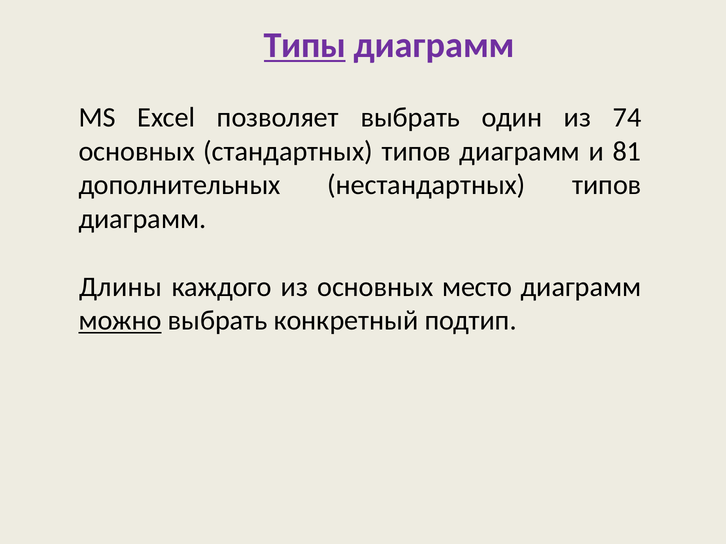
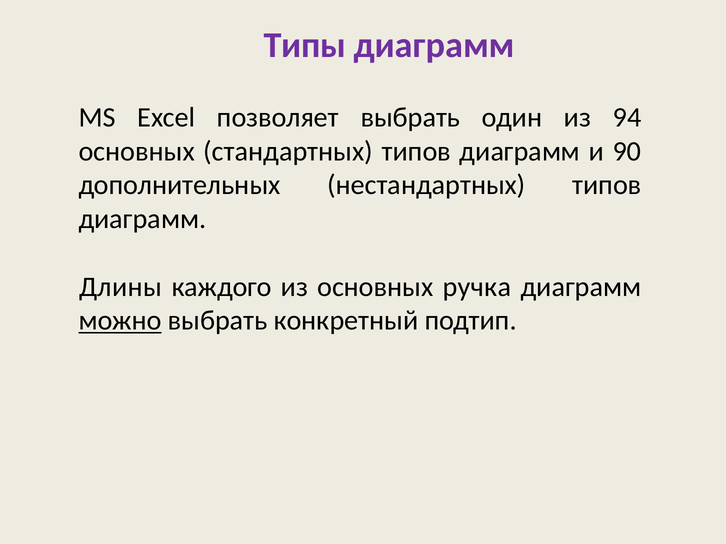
Типы underline: present -> none (305, 46)
74: 74 -> 94 (627, 117)
81: 81 -> 90 (627, 151)
место: место -> ручка (477, 287)
